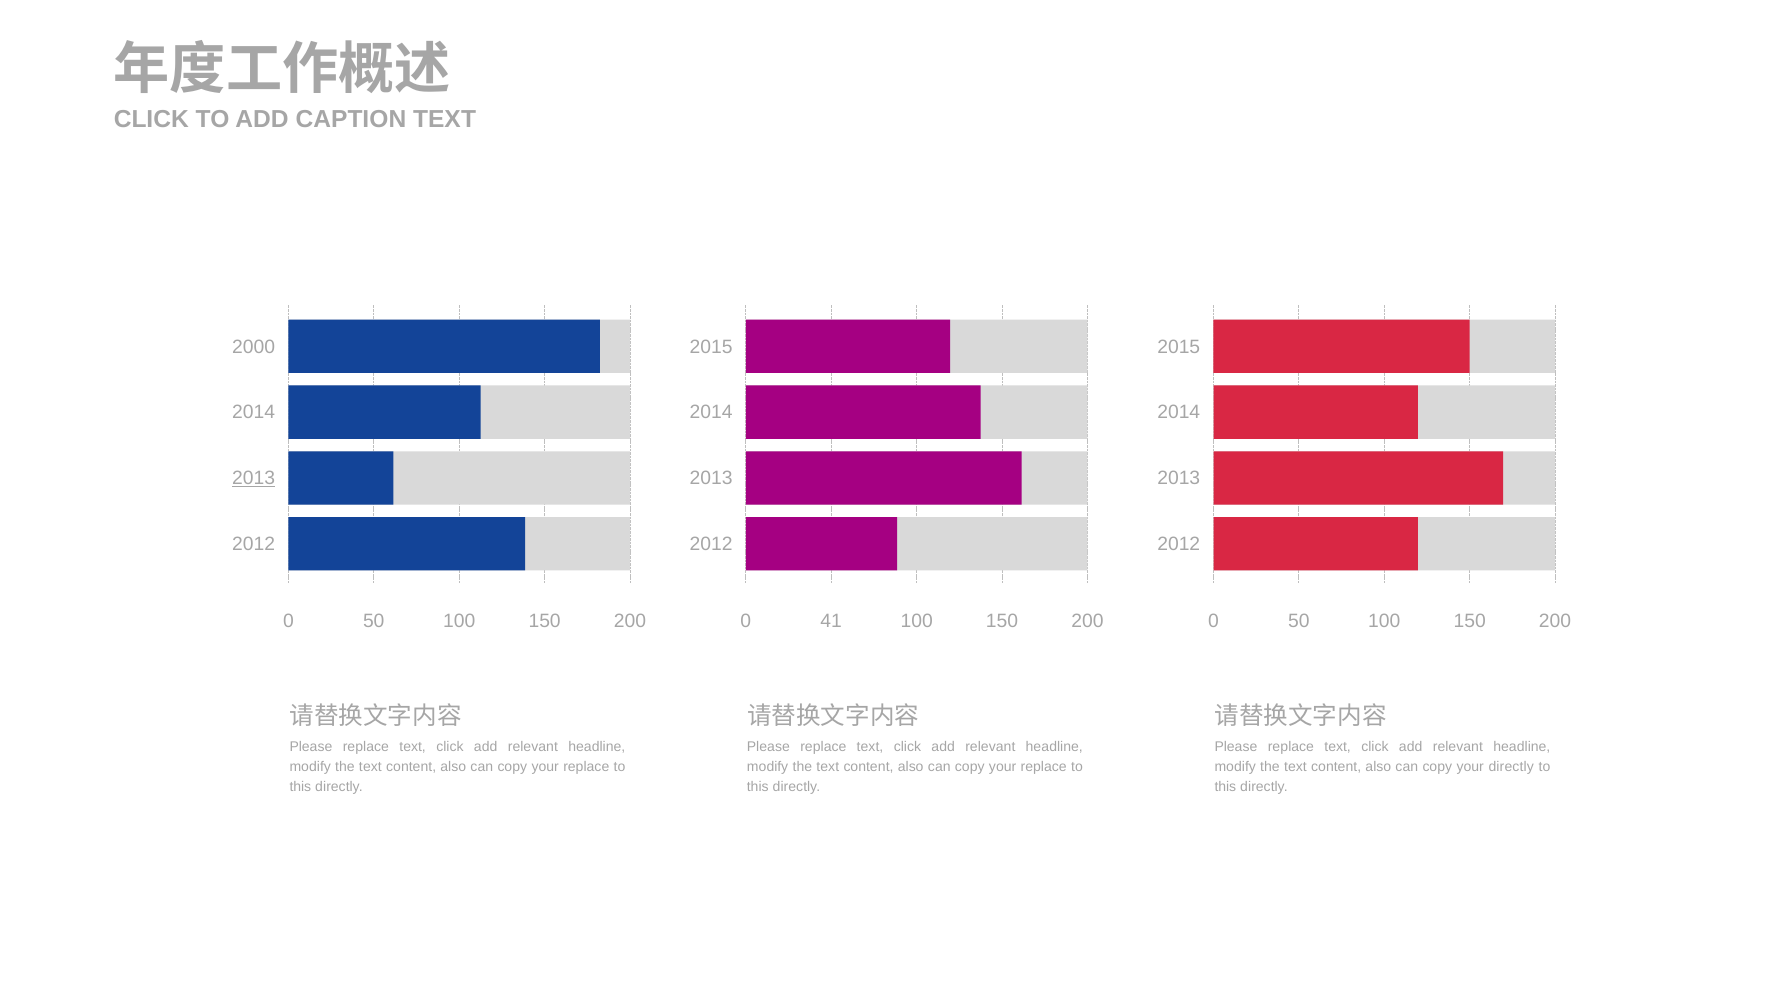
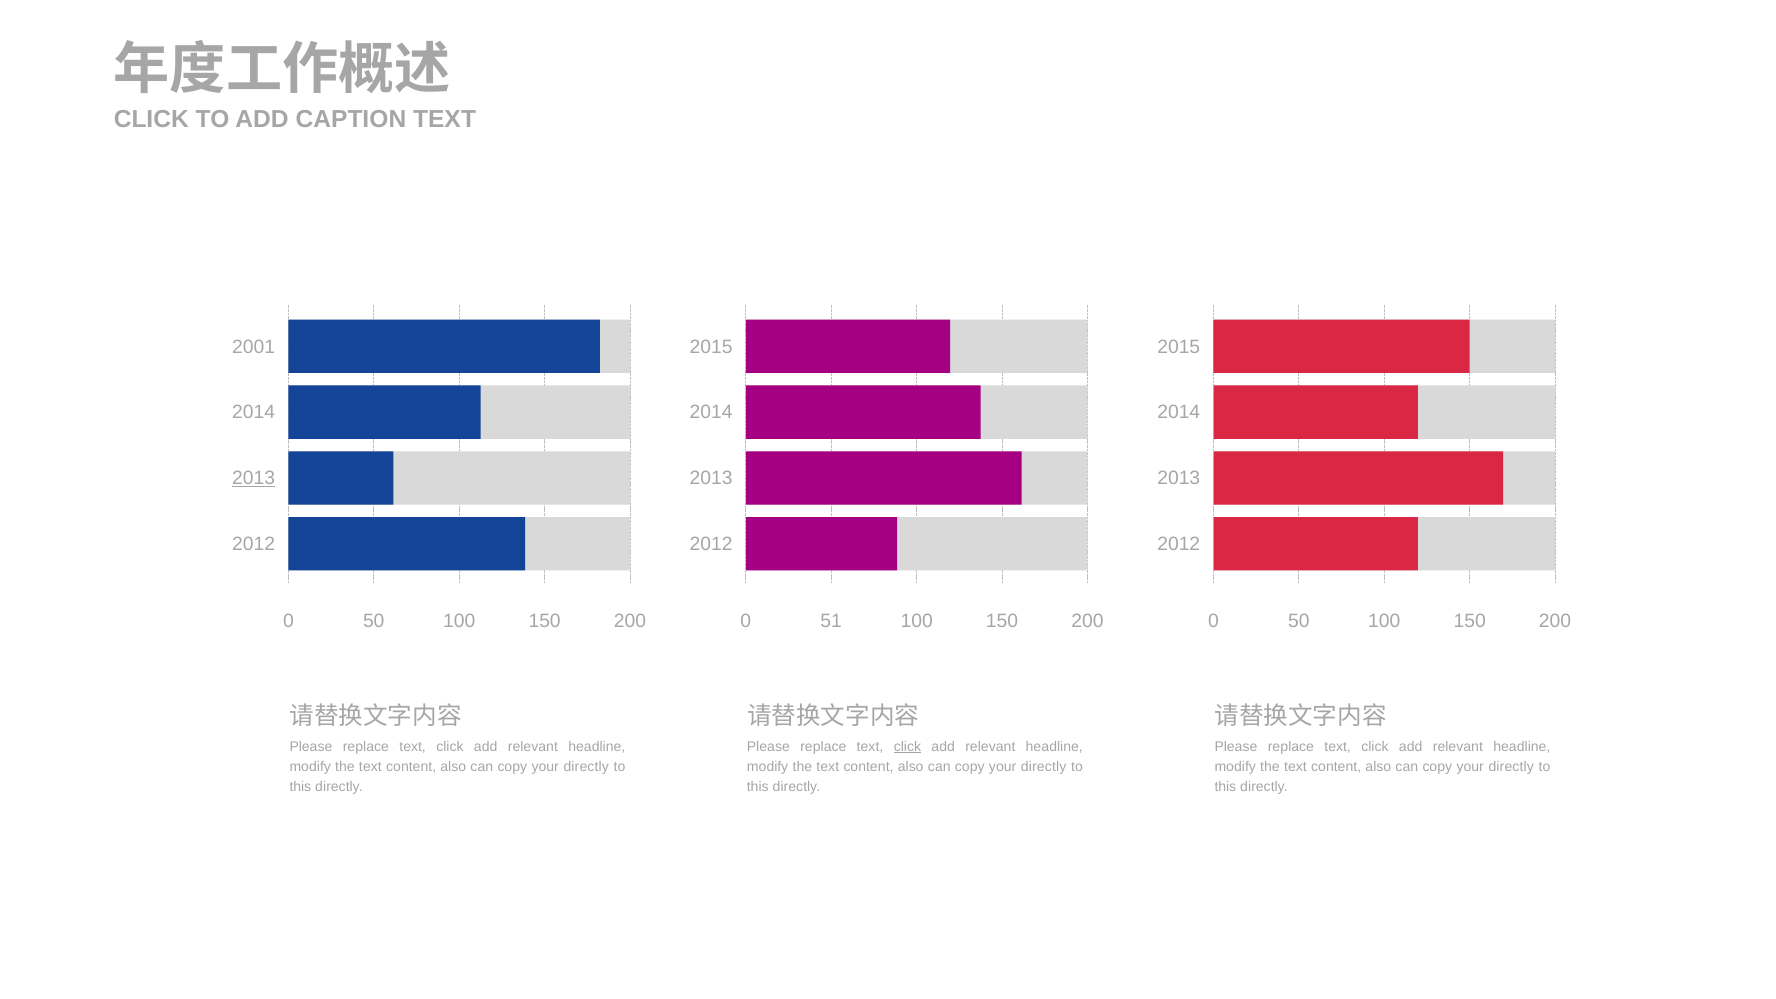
2000: 2000 -> 2001 (254, 347)
41: 41 -> 51 (831, 621)
click underline: none -> present (907, 747)
replace: replace -> directly (586, 767)
replace: replace -> directly (1044, 767)
